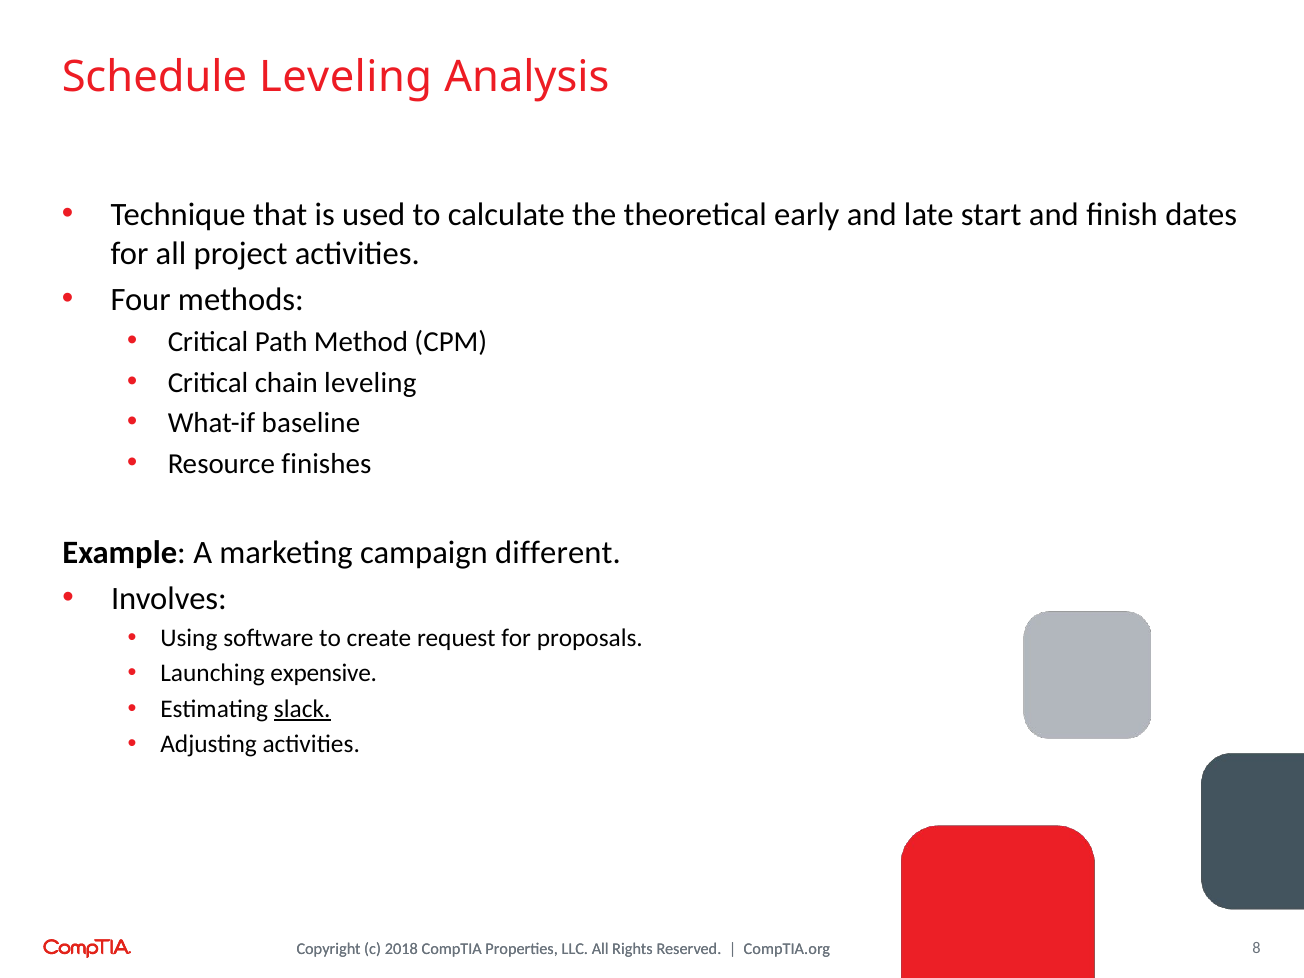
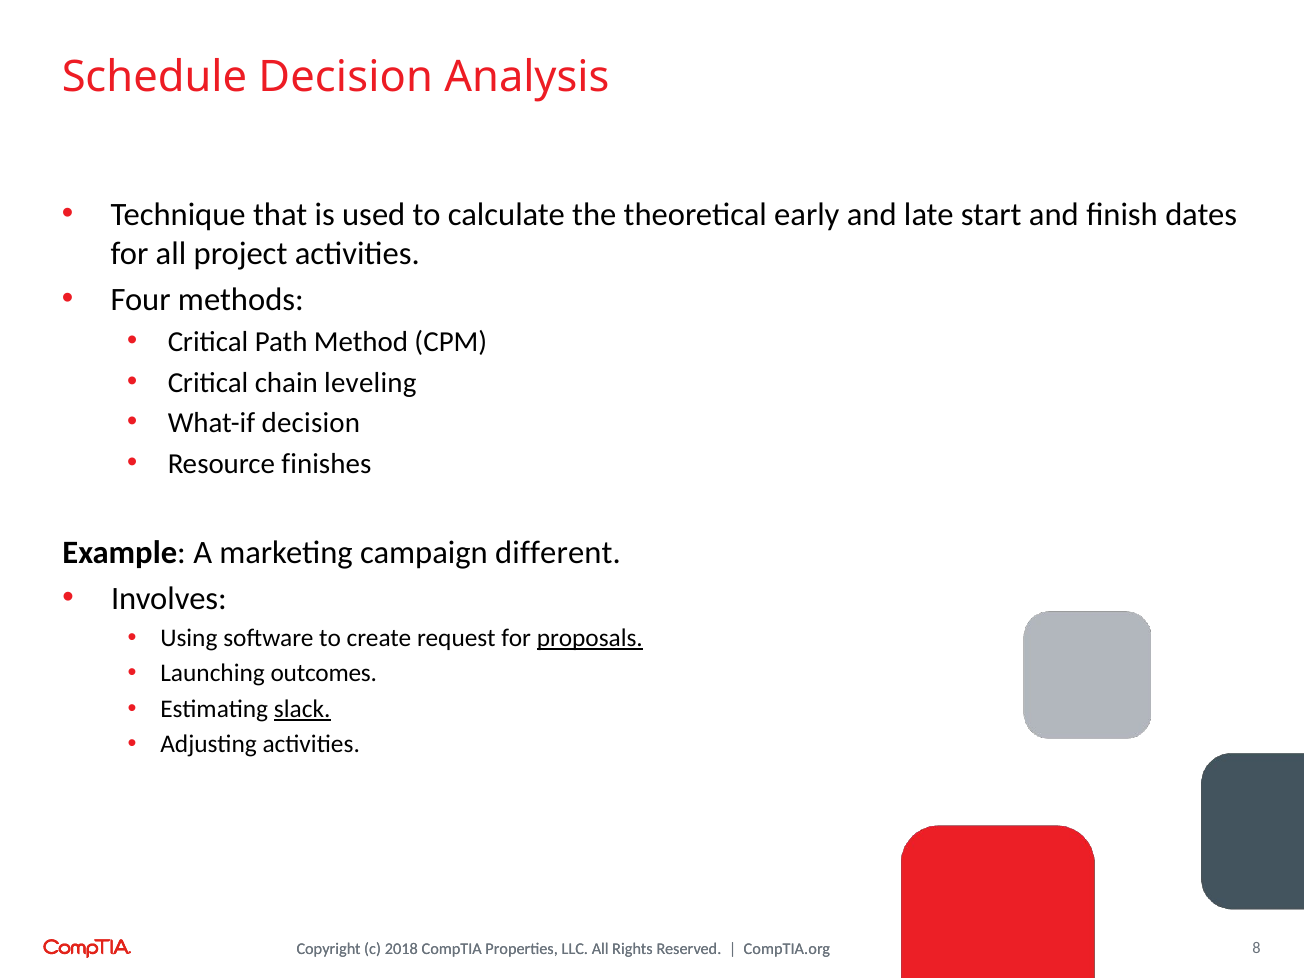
Schedule Leveling: Leveling -> Decision (346, 78)
What-if baseline: baseline -> decision (311, 423)
proposals underline: none -> present (590, 638)
expensive: expensive -> outcomes (324, 674)
